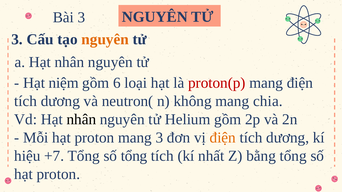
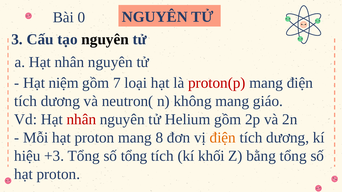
Bài 3: 3 -> 0 (81, 18)
nguyên colour: orange -> black (105, 39)
6: 6 -> 7 (117, 83)
chia: chia -> giáo (268, 101)
nhân colour: black -> red (81, 120)
mang 3: 3 -> 8 (159, 138)
+7: +7 -> +3 (54, 156)
nhất: nhất -> khối (211, 156)
